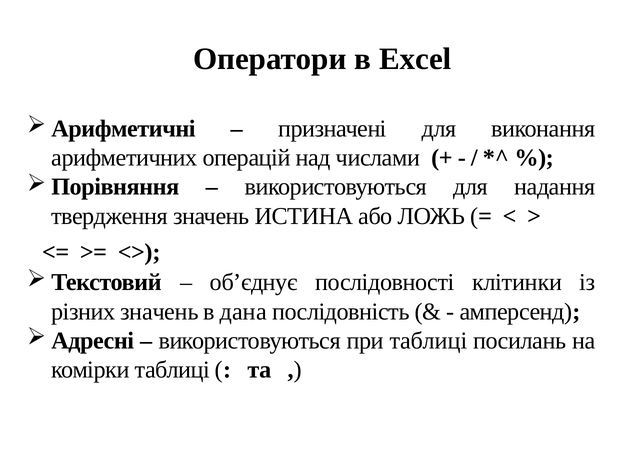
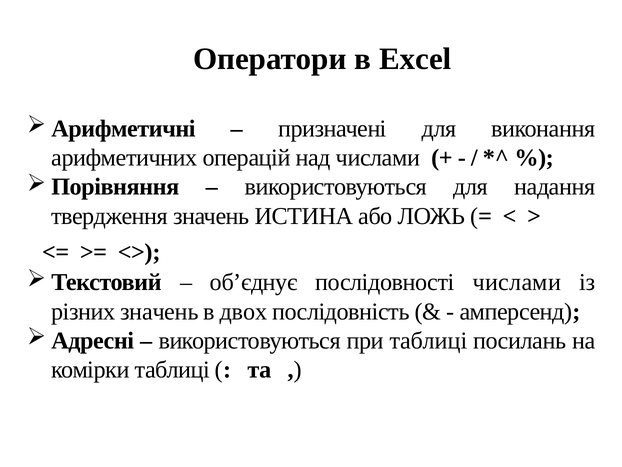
послідовності клітинки: клітинки -> числами (517, 282)
дана: дана -> двох (243, 311)
